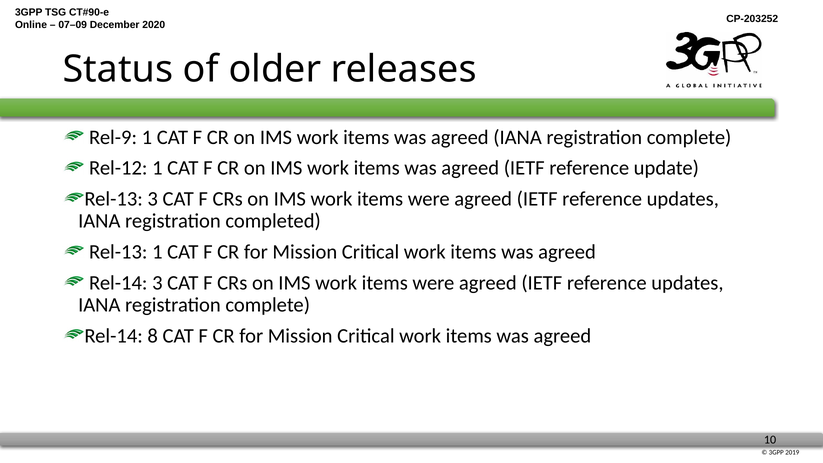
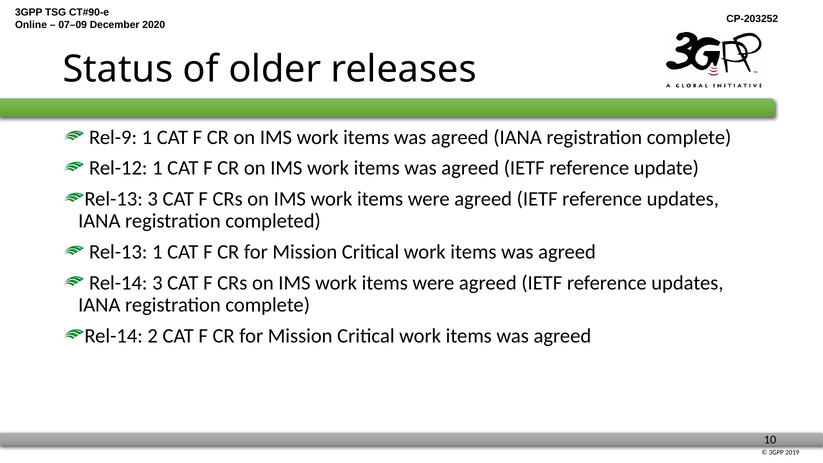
8: 8 -> 2 (153, 336)
